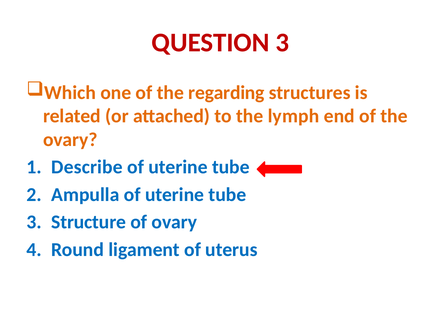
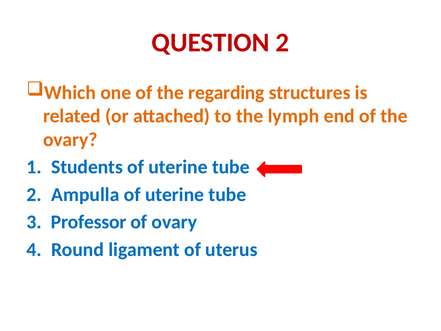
QUESTION 3: 3 -> 2 (282, 43)
Describe: Describe -> Students (87, 167)
Structure: Structure -> Professor (89, 222)
